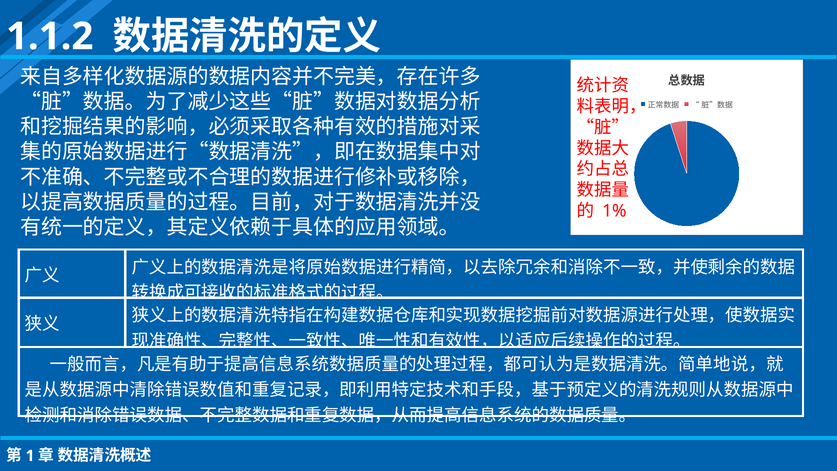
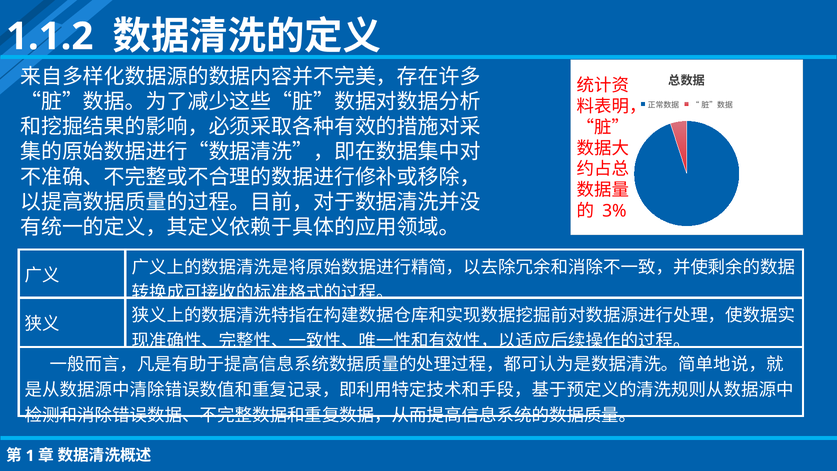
1%: 1% -> 3% (614, 211)
